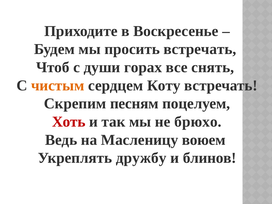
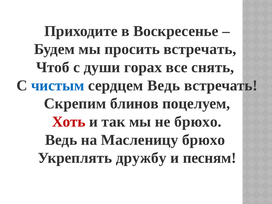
чистым colour: orange -> blue (58, 85)
сердцем Коту: Коту -> Ведь (164, 85)
песням: песням -> блинов (134, 104)
Масленицу воюем: воюем -> брюхо (204, 140)
блинов: блинов -> песням (210, 158)
